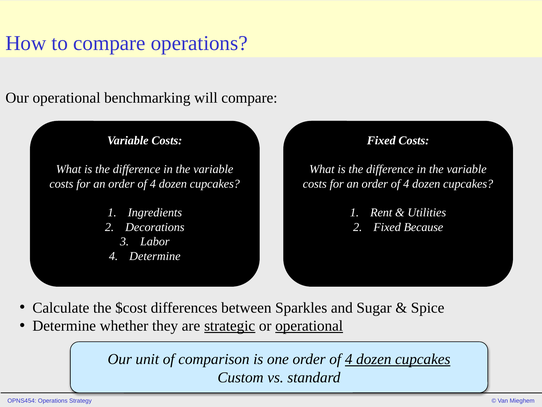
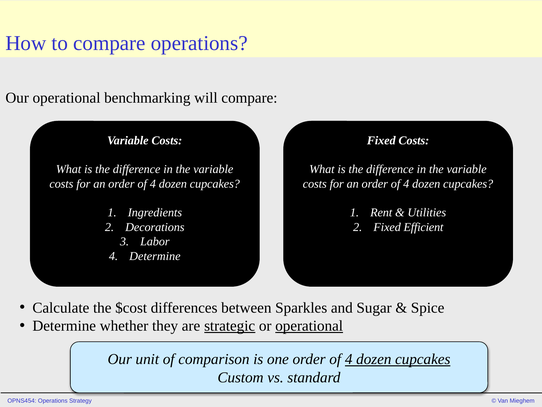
Because: Because -> Efficient (423, 227)
